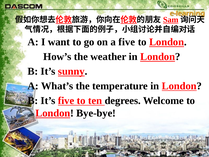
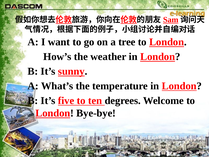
a five: five -> tree (127, 42)
